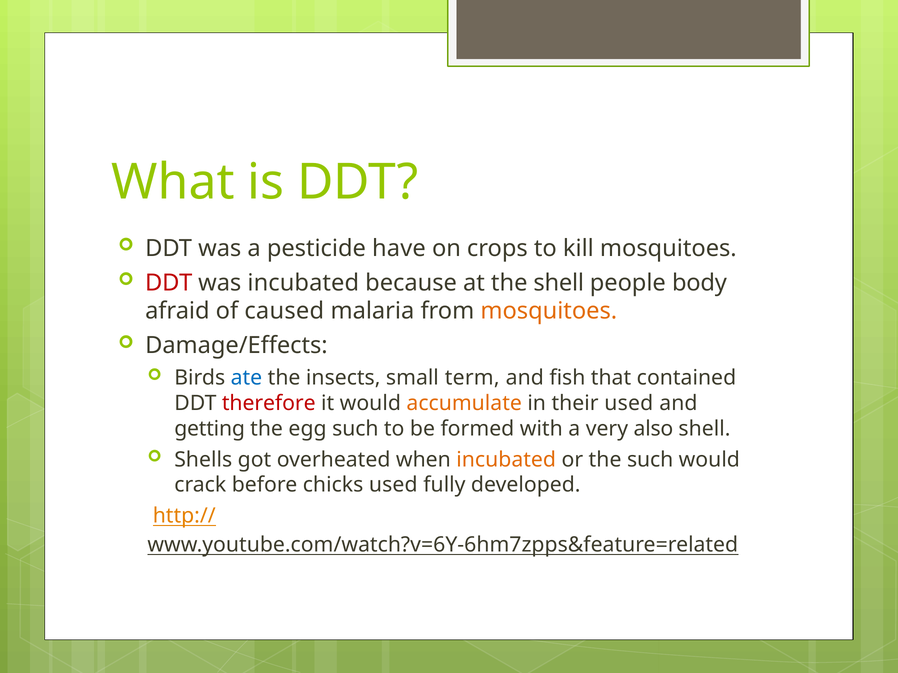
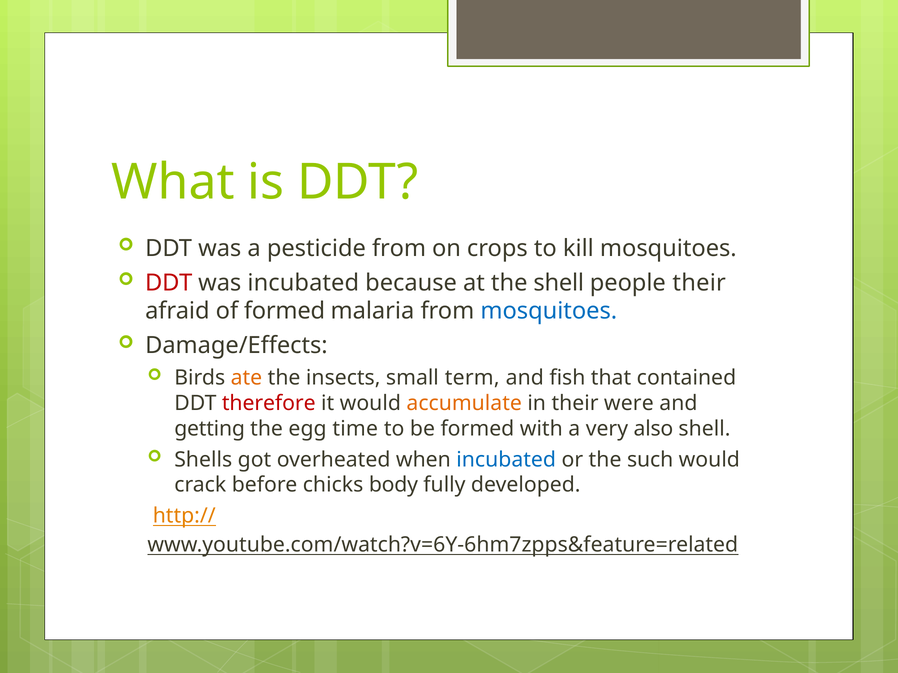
pesticide have: have -> from (399, 249)
people body: body -> their (699, 283)
of caused: caused -> formed (285, 311)
mosquitoes colour: orange -> blue (549, 311)
ate colour: blue -> orange (246, 378)
their used: used -> were (629, 403)
egg such: such -> time (355, 429)
incubated colour: orange -> blue (506, 460)
chicks used: used -> body (393, 485)
